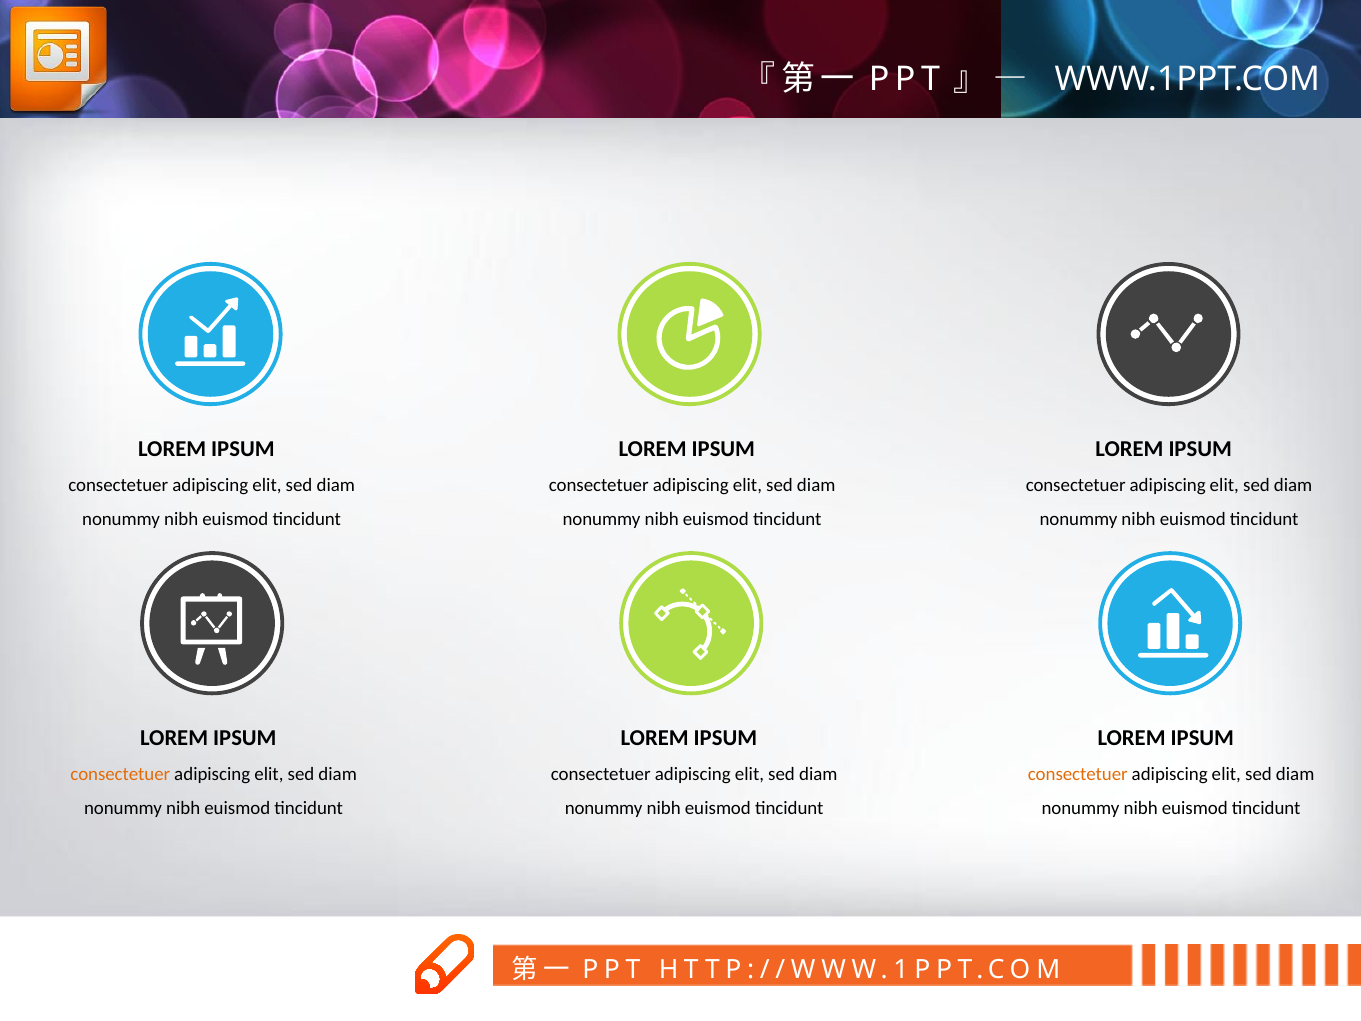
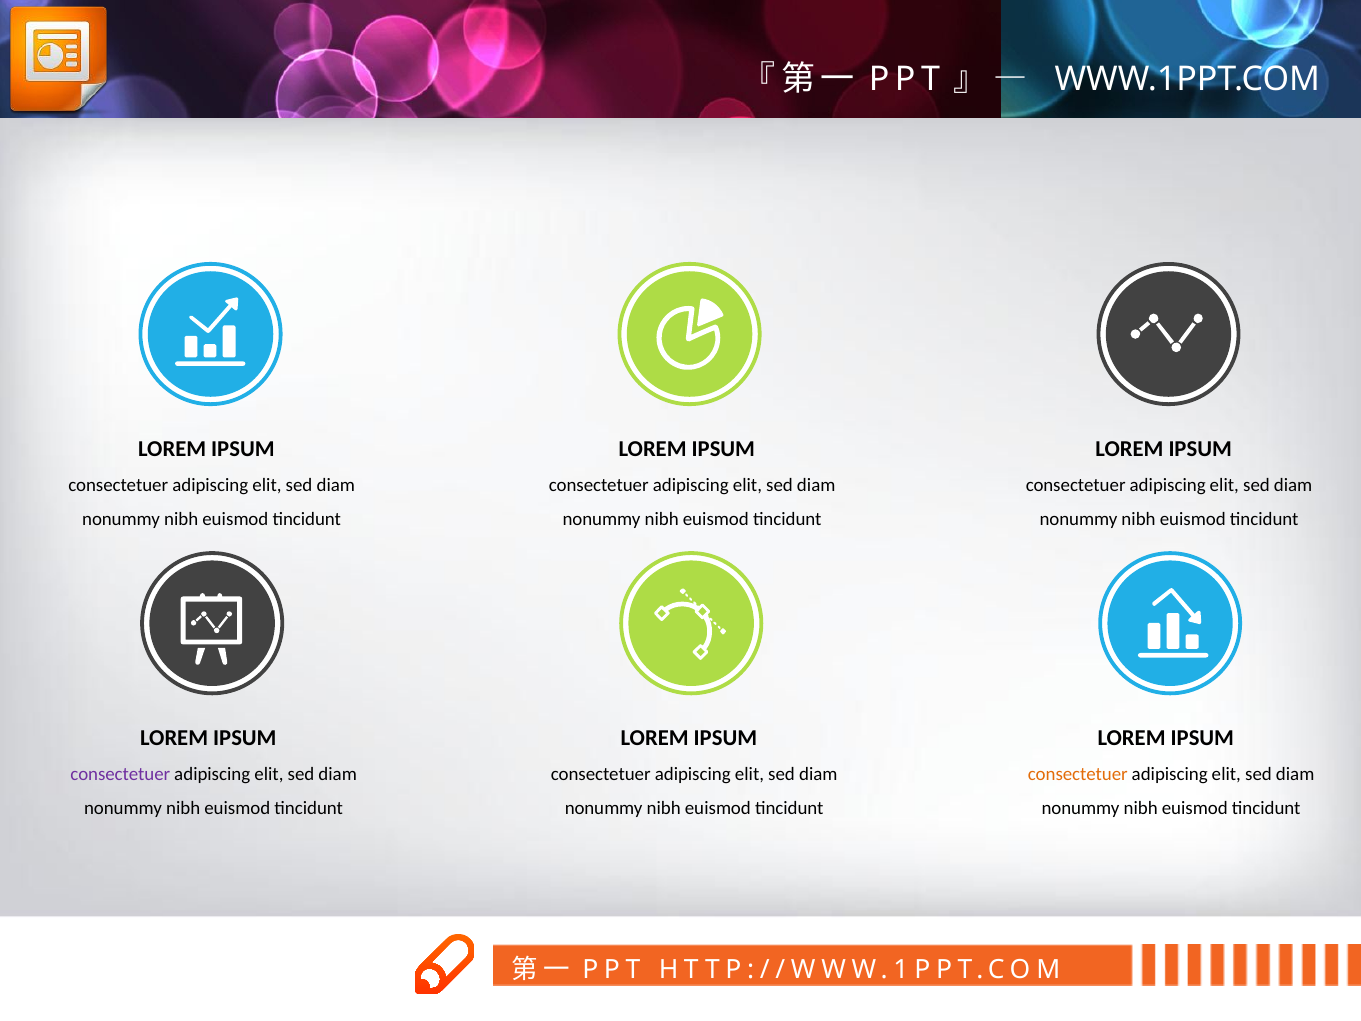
consectetuer colour: orange -> purple (120, 774)
